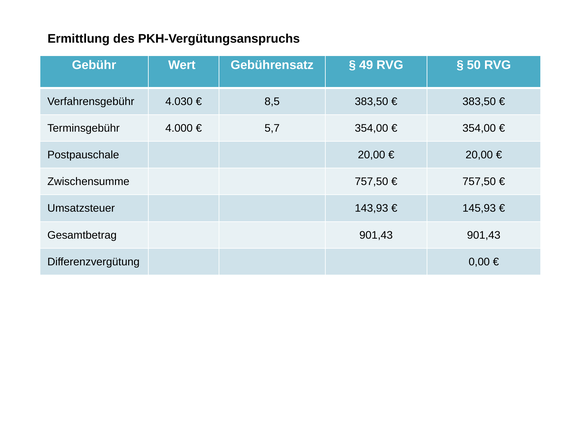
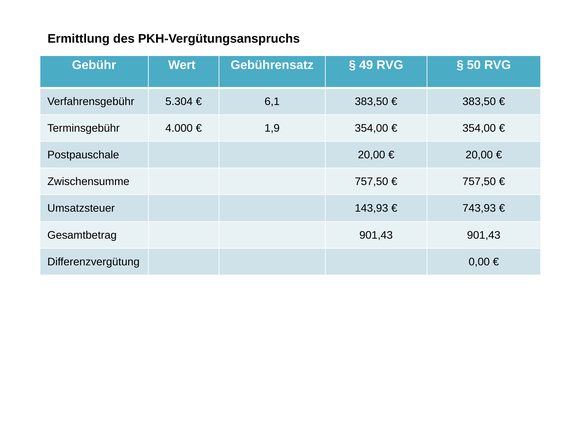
4.030: 4.030 -> 5.304 (179, 102)
8,5: 8,5 -> 6,1 (272, 102)
5,7: 5,7 -> 1,9 (272, 128)
145,93: 145,93 -> 743,93 (479, 209)
